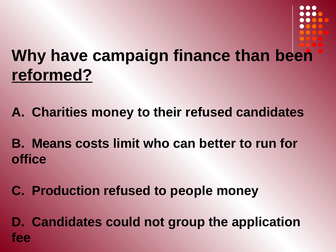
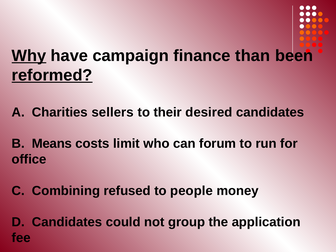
Why underline: none -> present (29, 56)
Charities money: money -> sellers (113, 112)
their refused: refused -> desired (209, 112)
better: better -> forum (218, 144)
Production: Production -> Combining (66, 191)
